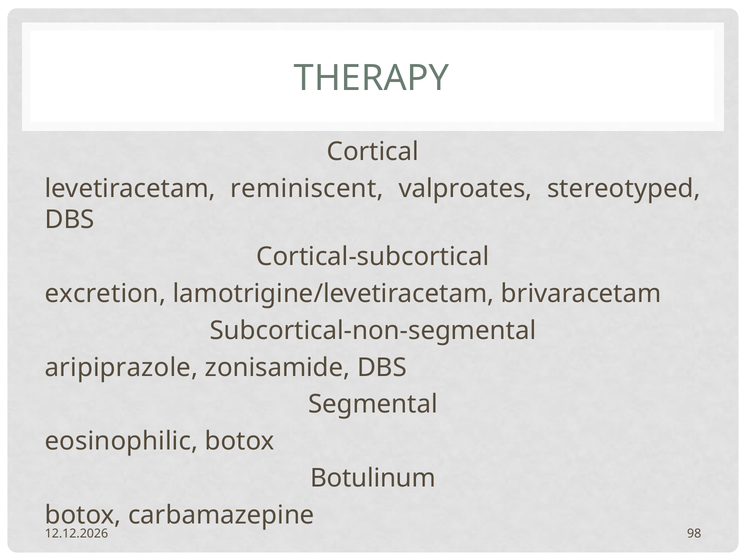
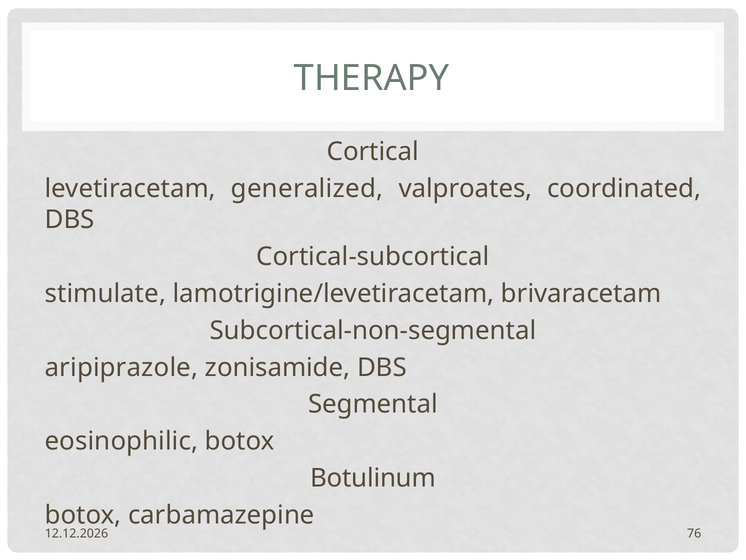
reminiscent: reminiscent -> generalized (307, 189)
stereotyped: stereotyped -> coordinated (624, 189)
excretion: excretion -> stimulate (105, 293)
98: 98 -> 76 (694, 533)
